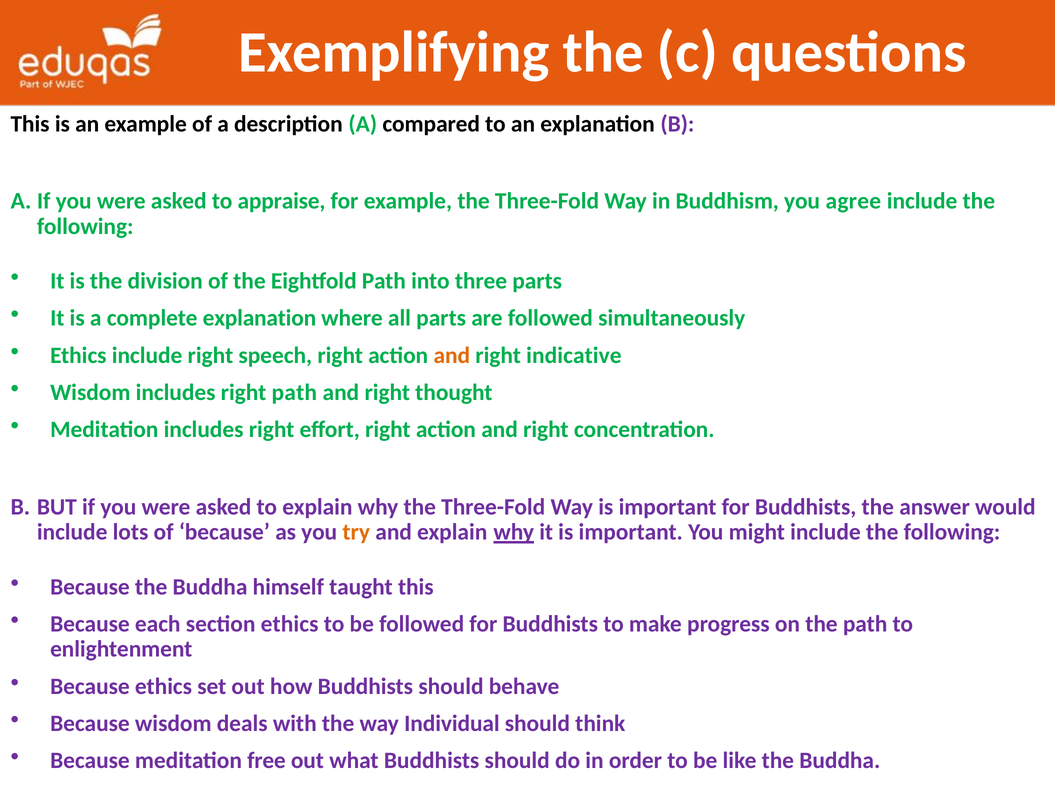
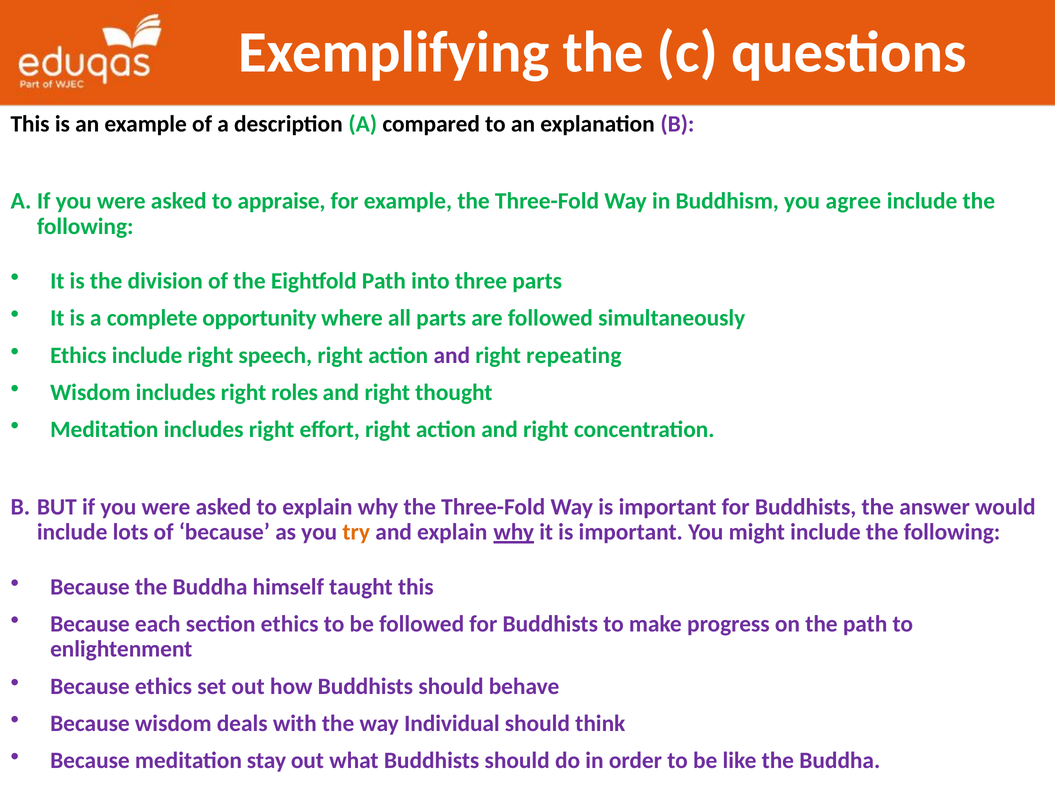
complete explanation: explanation -> opportunity (259, 318)
and colour: orange -> purple (452, 355)
indicative: indicative -> repeating (574, 355)
right path: path -> roles (295, 393)
free: free -> stay (266, 761)
